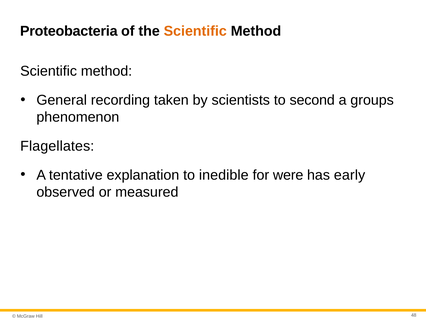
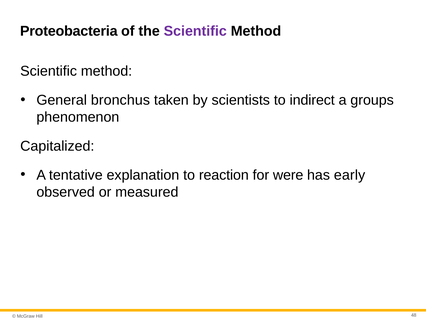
Scientific colour: orange -> purple (195, 31)
recording: recording -> bronchus (120, 100)
second: second -> indirect (312, 100)
Flagellates: Flagellates -> Capitalized (57, 146)
inedible: inedible -> reaction (224, 175)
